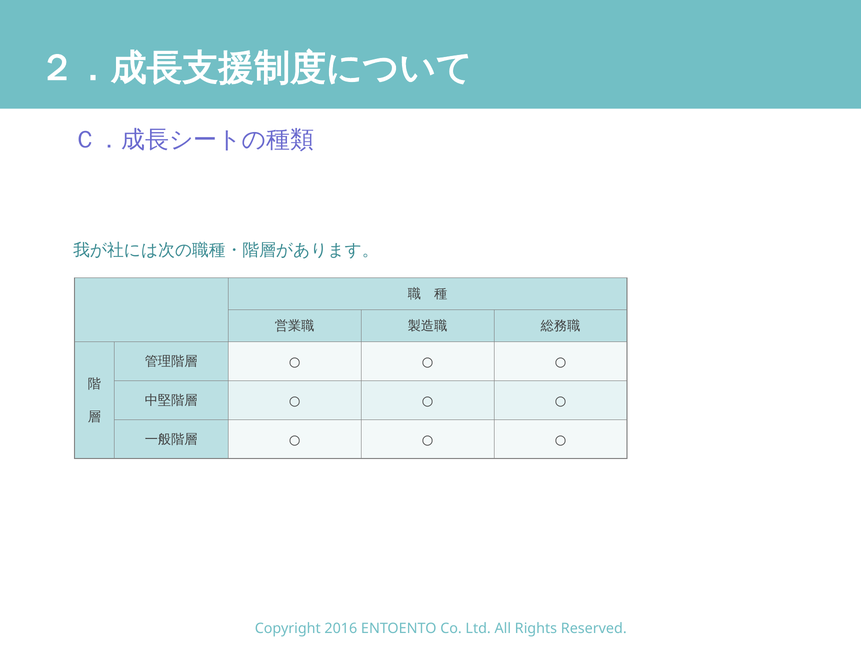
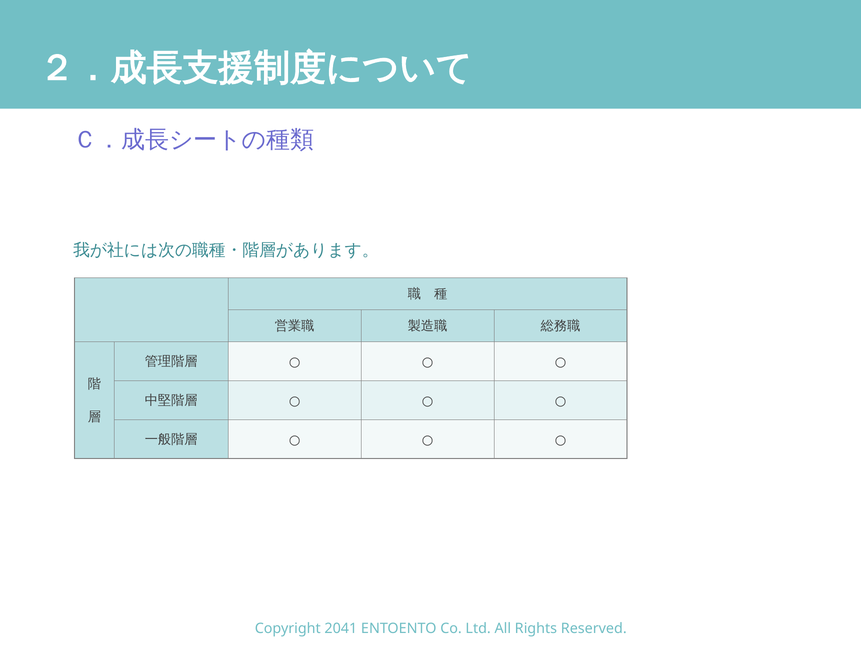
2016: 2016 -> 2041 (341, 628)
